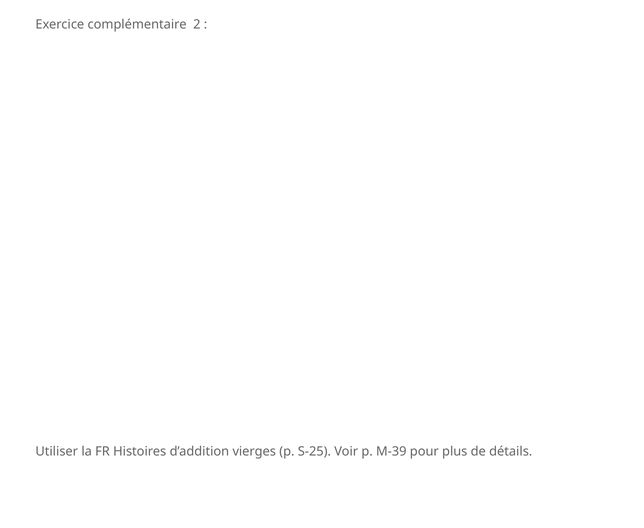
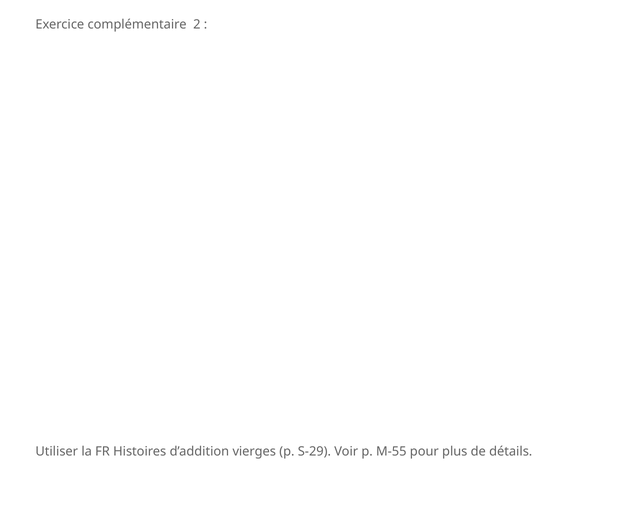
S-25: S-25 -> S-29 (314, 452)
M-39: M-39 -> M-55 (391, 452)
